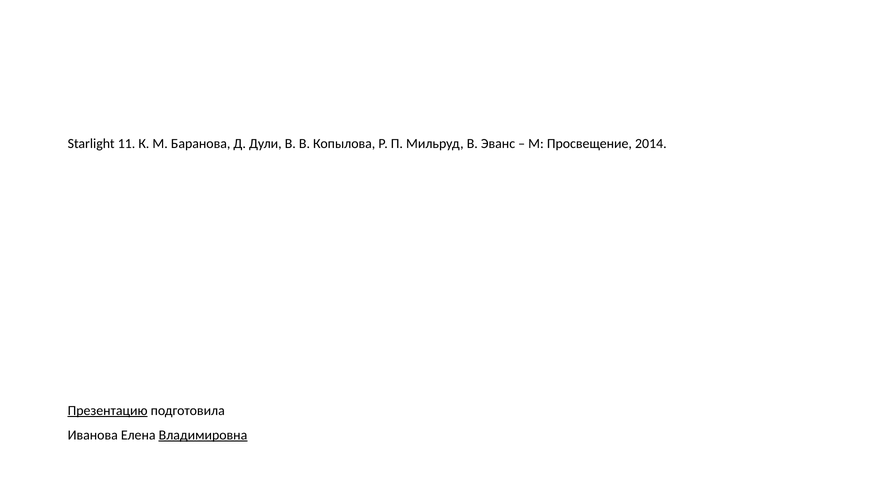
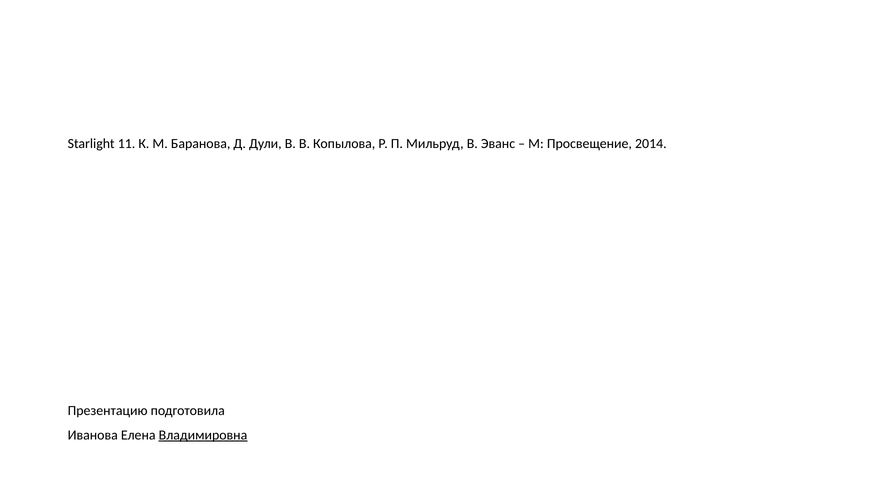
Презентацию underline: present -> none (108, 410)
